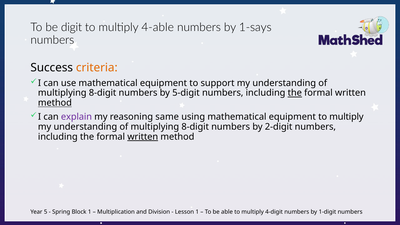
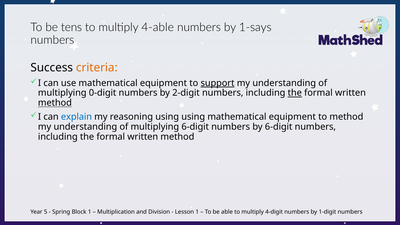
digit: digit -> tens (71, 27)
support underline: none -> present (218, 83)
8-digit: 8-digit -> 0-digit (103, 93)
5-digit: 5-digit -> 2-digit (186, 93)
explain colour: purple -> blue (76, 117)
reasoning same: same -> using (167, 117)
equipment to multiply: multiply -> method (346, 117)
8-digit: 8-digit -> 6-digit (195, 127)
by 2-digit: 2-digit -> 6-digit (279, 127)
written underline: present -> none (143, 137)
